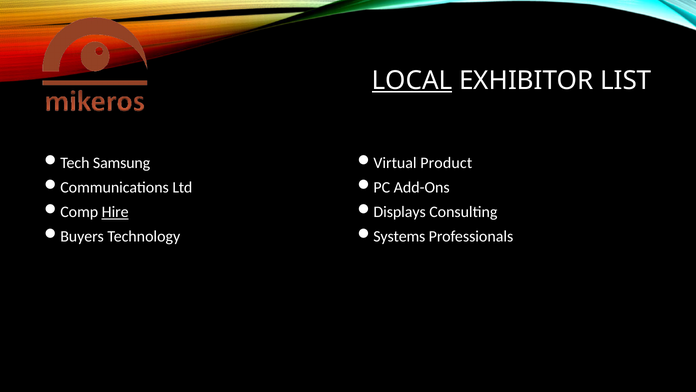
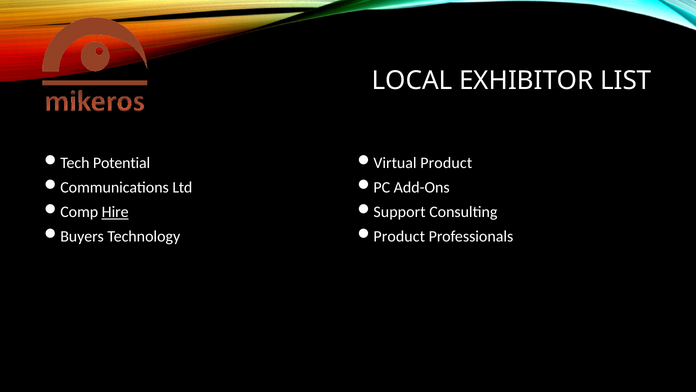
LOCAL underline: present -> none (412, 80)
Samsung: Samsung -> Potential (122, 163)
Displays: Displays -> Support (400, 212)
Systems: Systems -> Product (399, 236)
